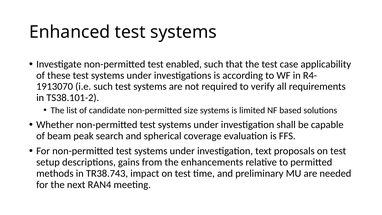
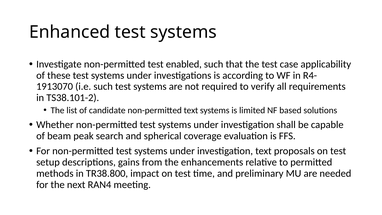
non-permitted size: size -> text (191, 110)
TR38.743: TR38.743 -> TR38.800 (107, 173)
